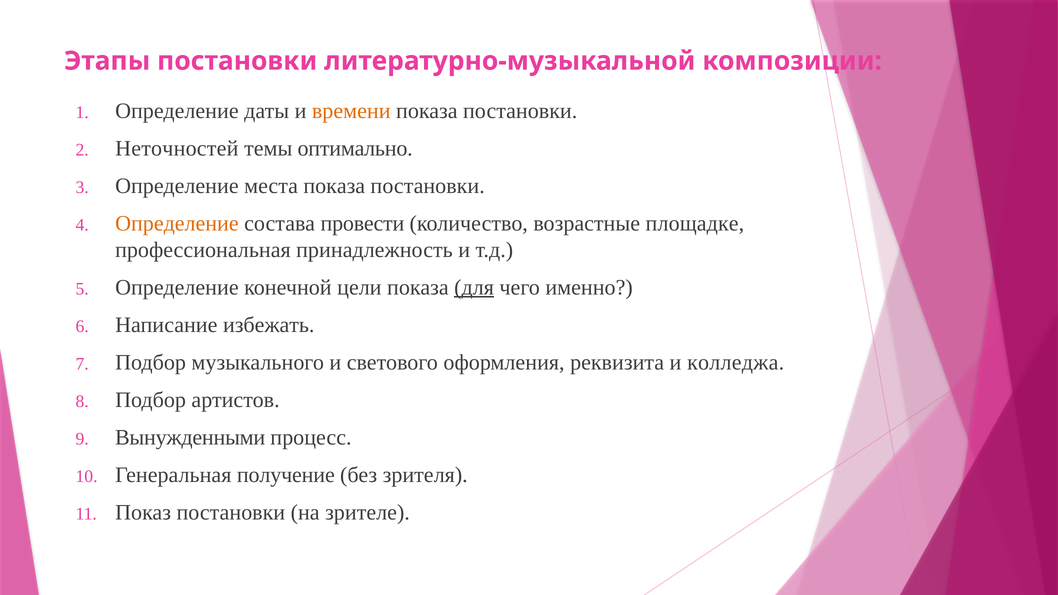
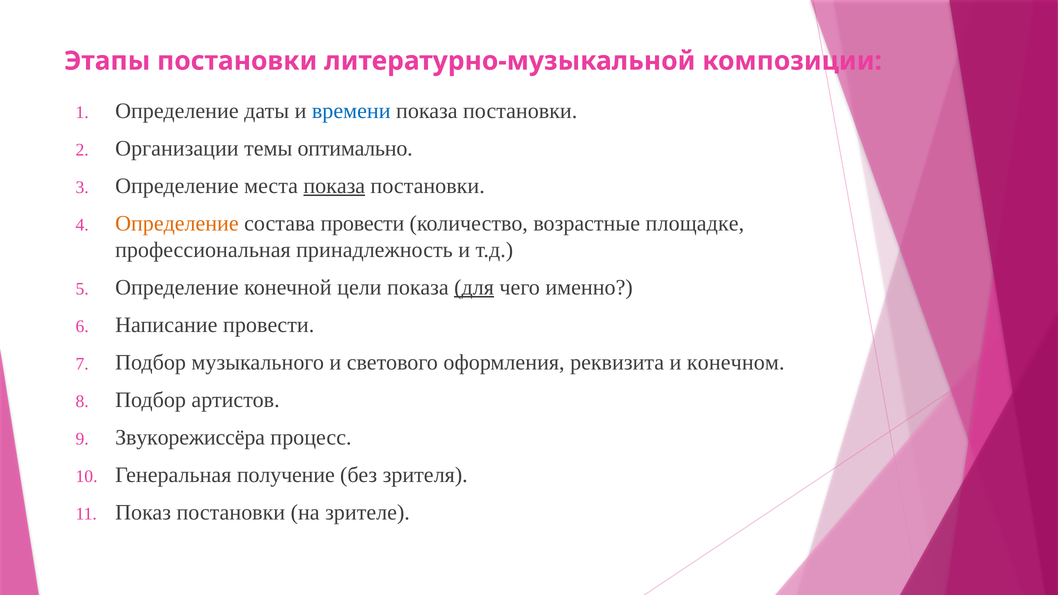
времени colour: orange -> blue (351, 111)
Неточностей: Неточностей -> Организации (177, 148)
показа underline: none -> present (334, 186)
Написание избежать: избежать -> провести (269, 325)
колледжа: колледжа -> конечном (736, 362)
Вынужденными: Вынужденными -> Звукорежиссёра (190, 437)
